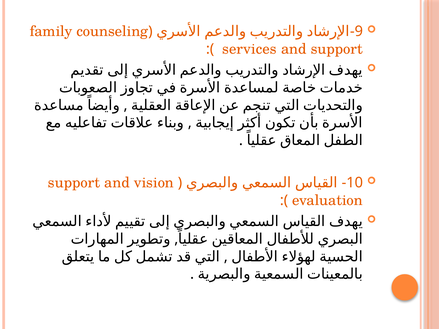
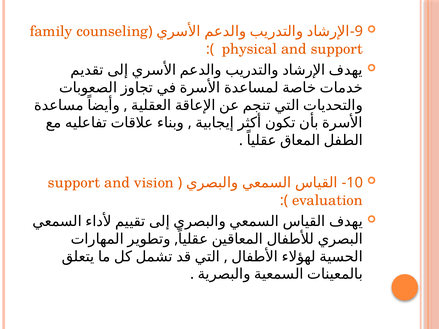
services: services -> physical (250, 49)
